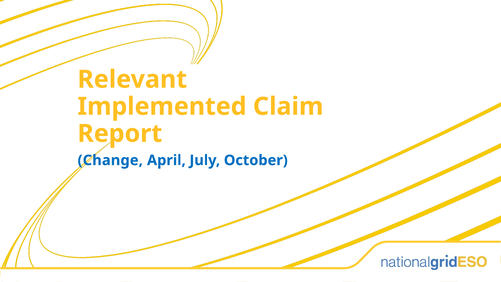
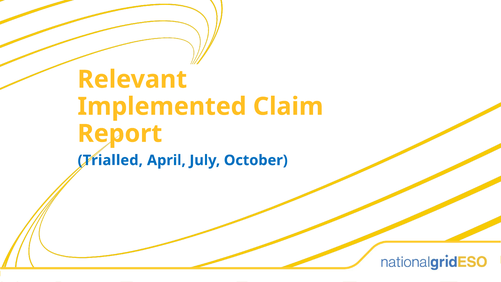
Change: Change -> Trialled (110, 160)
